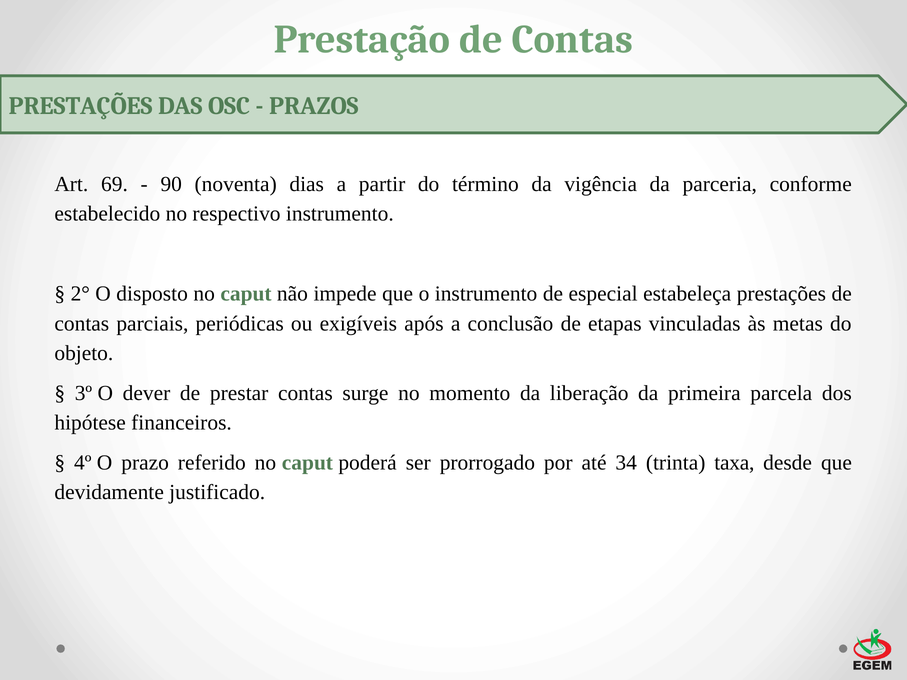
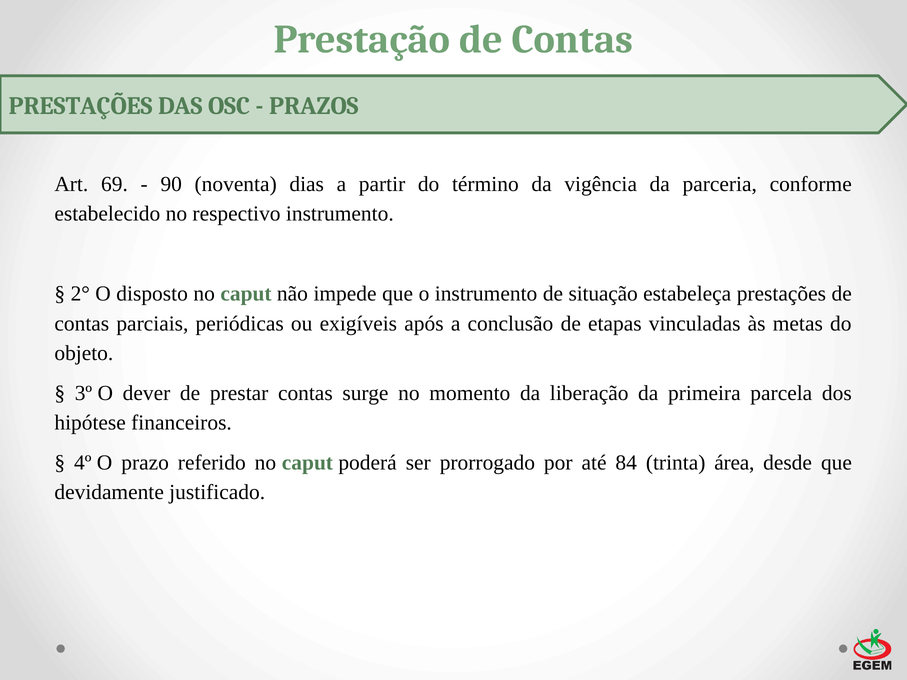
especial: especial -> situação (603, 294)
34: 34 -> 84 (626, 463)
taxa: taxa -> área (734, 463)
